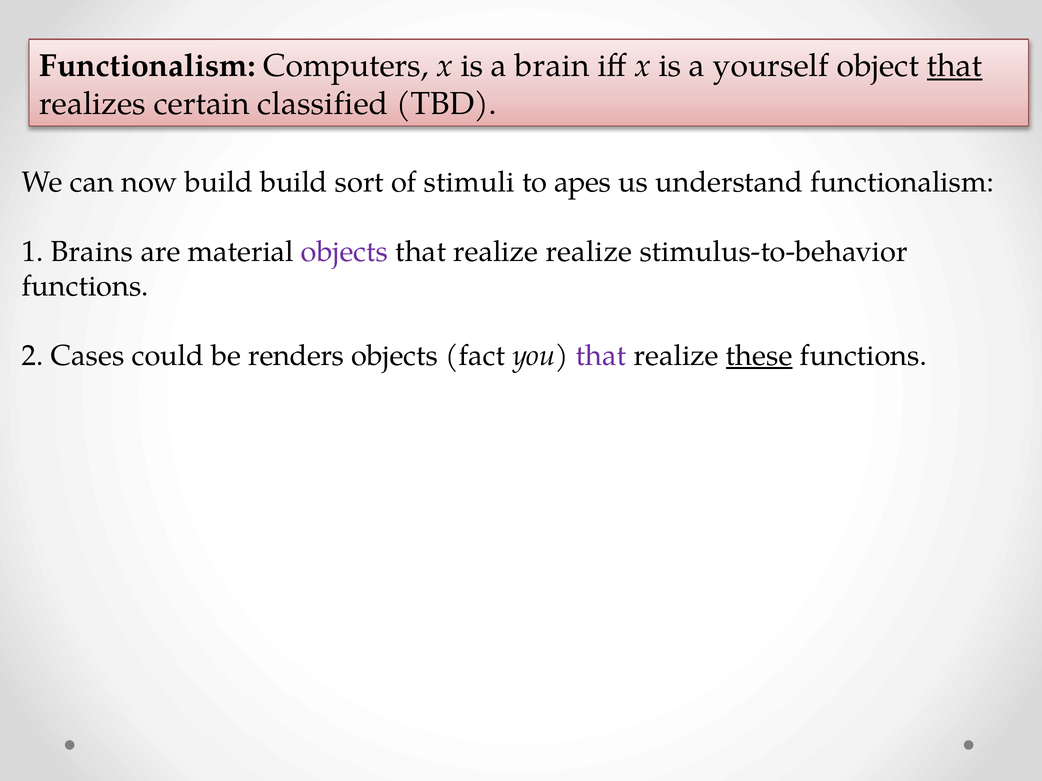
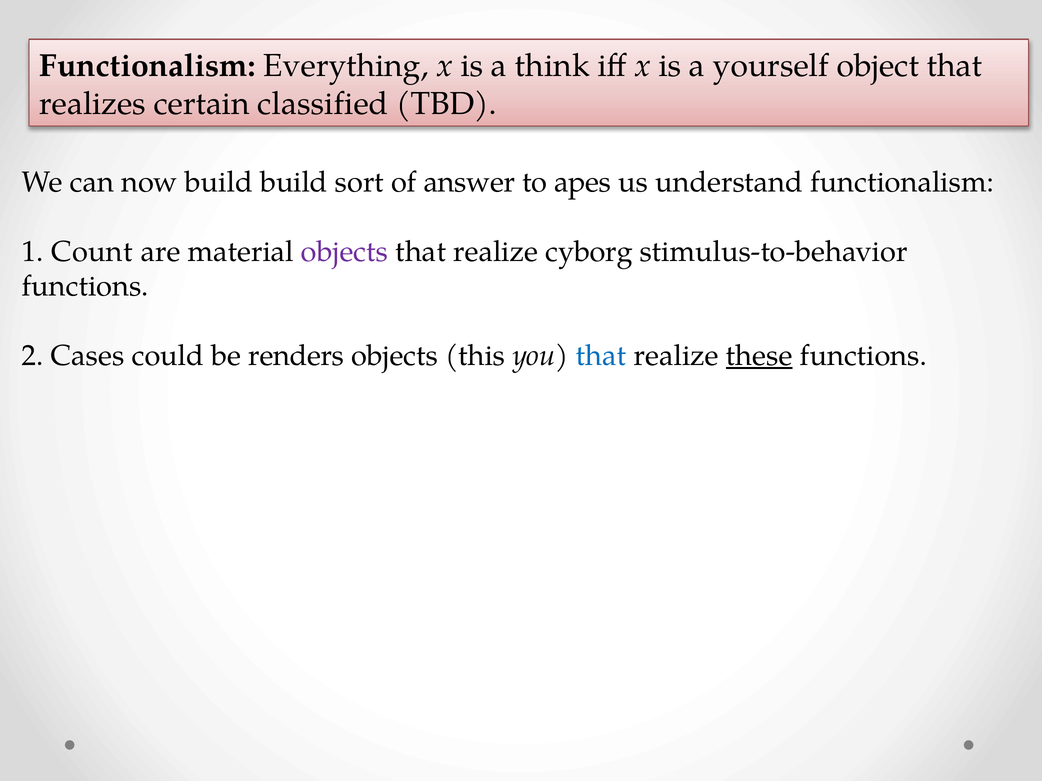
Computers: Computers -> Everything (346, 66)
brain: brain -> think (552, 66)
that underline: present -> none (955, 66)
stimuli: stimuli -> answer (469, 182)
Brains: Brains -> Count (92, 252)
realize realize: realize -> cyborg (589, 252)
fact: fact -> this (475, 356)
that colour: purple -> blue (601, 356)
